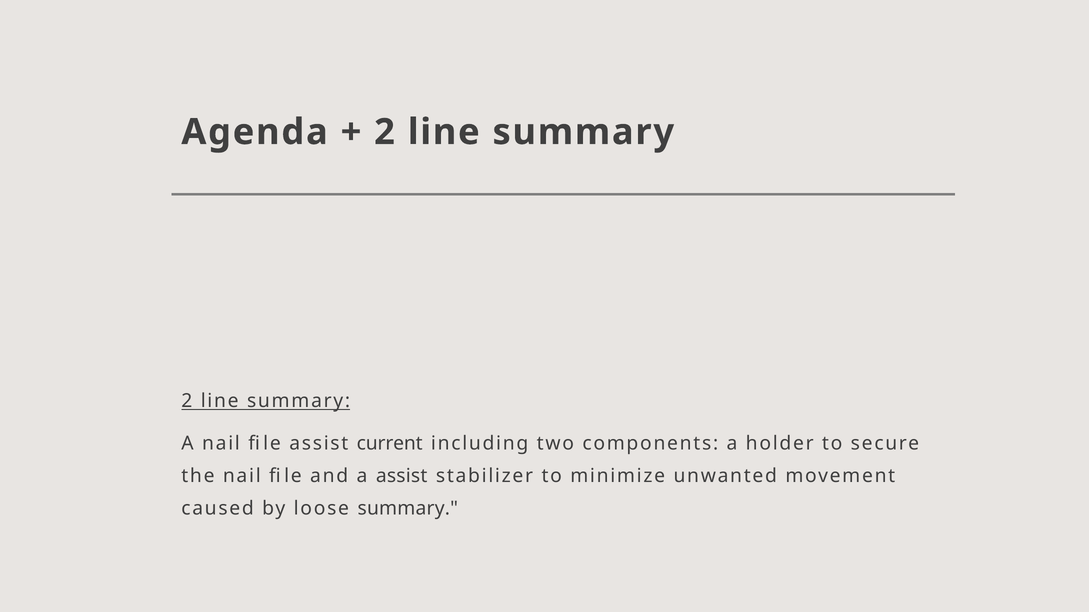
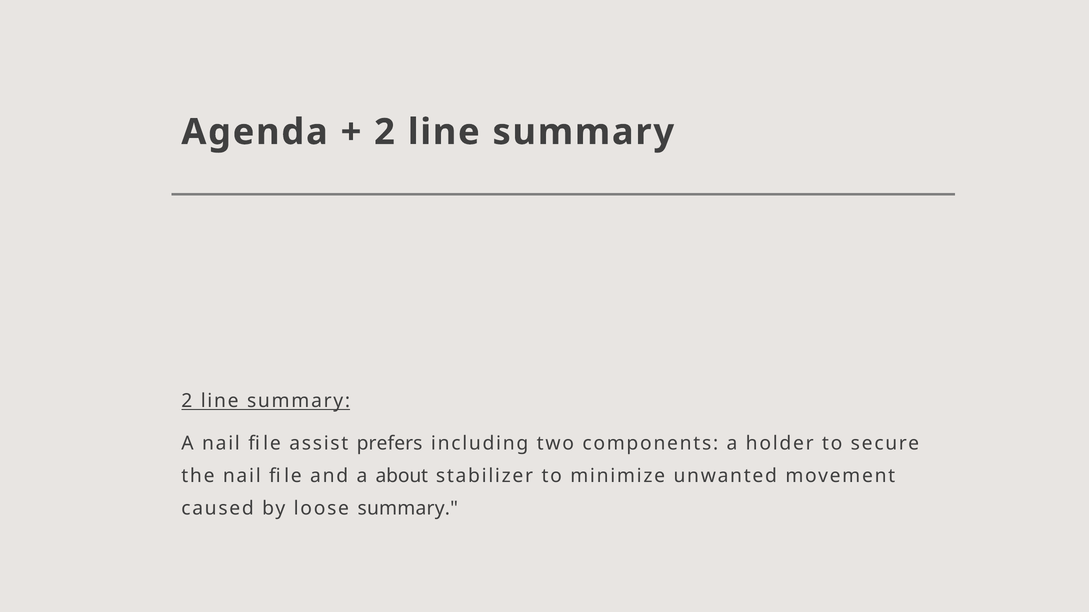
current: current -> prefers (390, 444)
a assist: assist -> about (402, 476)
